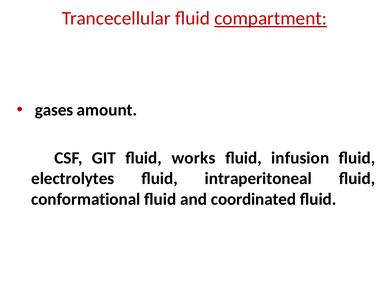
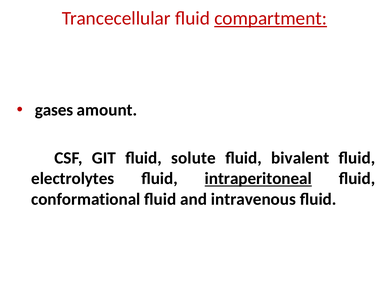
works: works -> solute (193, 158)
infusion: infusion -> bivalent (300, 158)
intraperitoneal underline: none -> present (258, 179)
coordinated: coordinated -> intravenous (253, 199)
